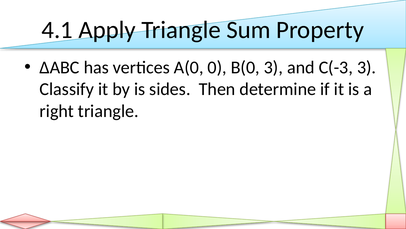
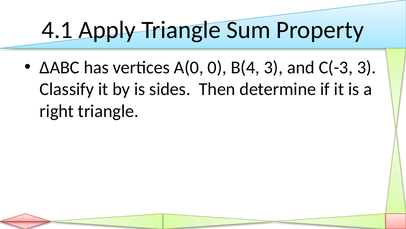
B(0: B(0 -> B(4 (245, 67)
